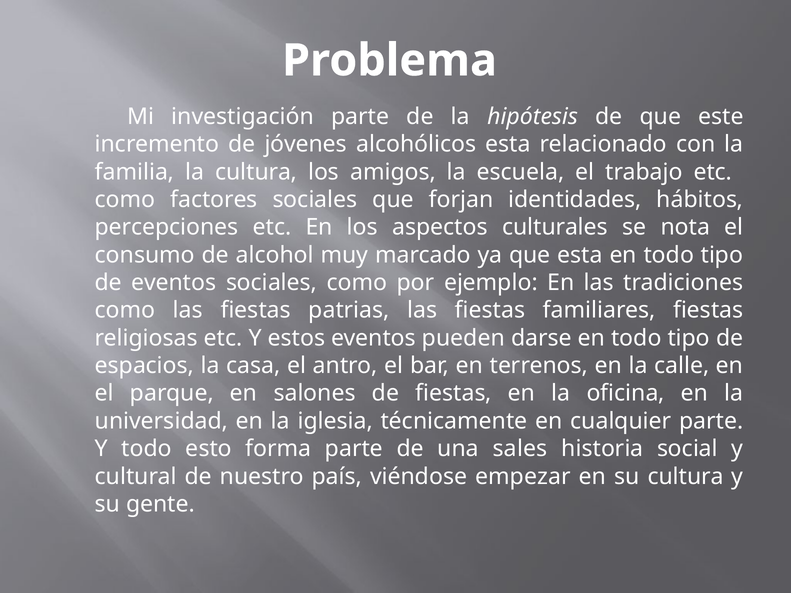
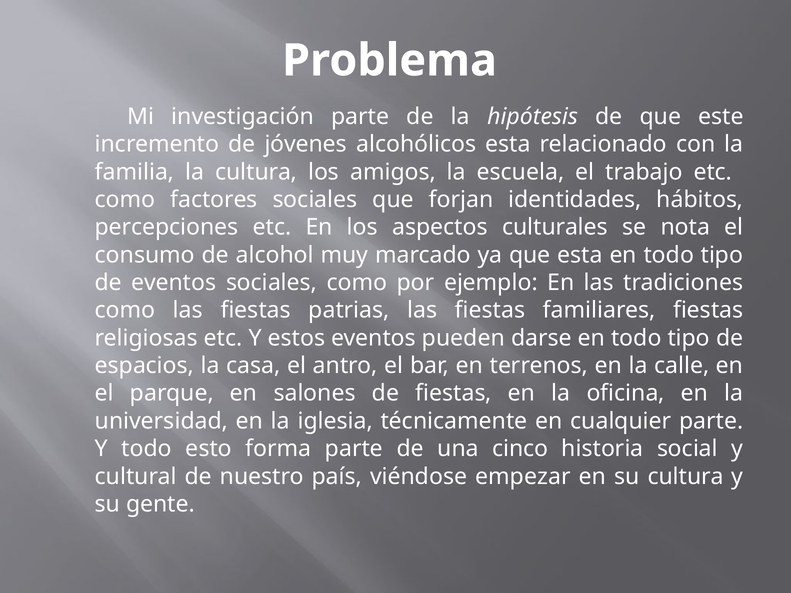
sales: sales -> cinco (520, 449)
